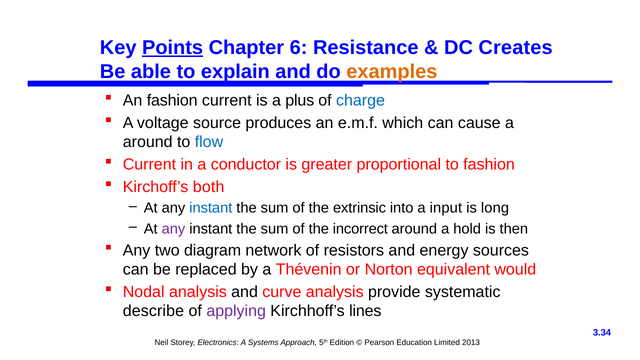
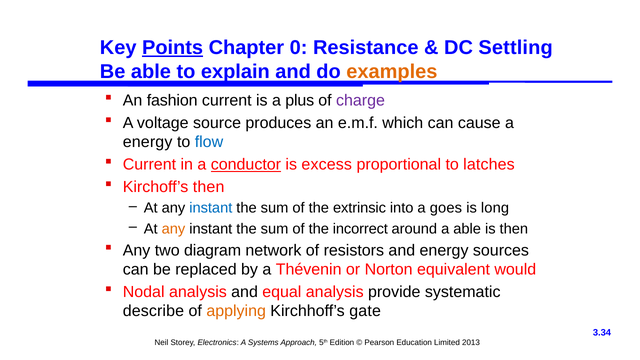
6: 6 -> 0 (299, 48)
Creates: Creates -> Settling (516, 48)
charge colour: blue -> purple (360, 101)
around: around -> energy (148, 142)
conductor underline: none -> present (246, 165)
greater: greater -> excess (327, 165)
to fashion: fashion -> latches (489, 165)
Kirchoff’s both: both -> then (209, 187)
input: input -> goes (446, 208)
any colour: purple -> orange (173, 229)
a hold: hold -> able (467, 229)
curve: curve -> equal (282, 292)
applying colour: purple -> orange (236, 311)
lines: lines -> gate (365, 311)
